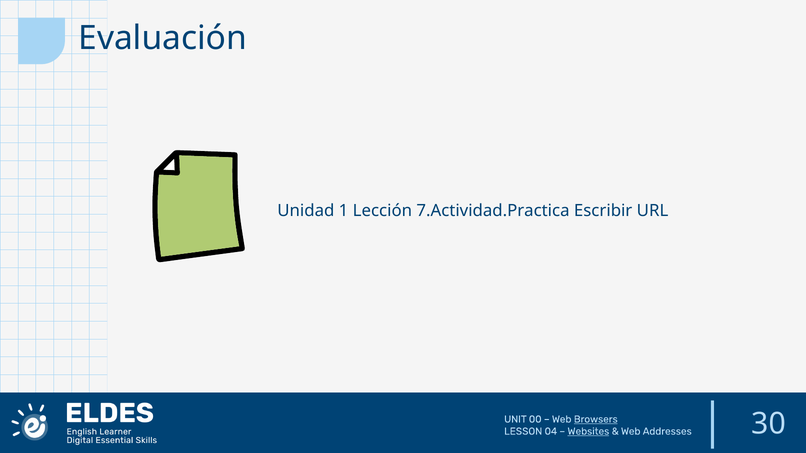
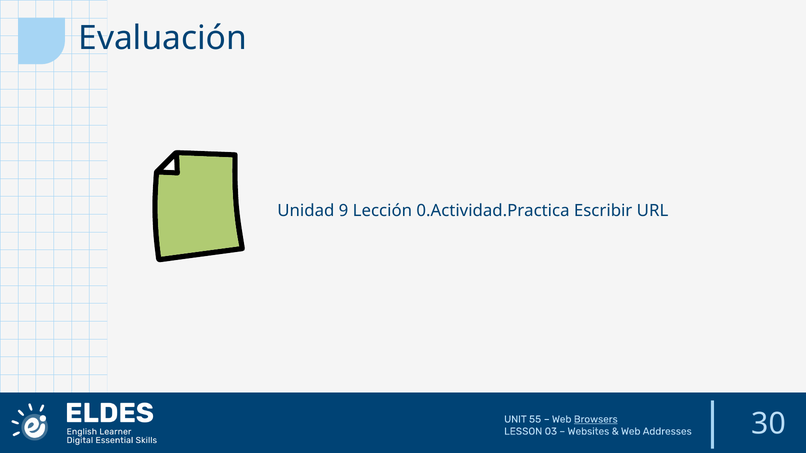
1: 1 -> 9 (344, 211)
7.Actividad.Practica: 7.Actividad.Practica -> 0.Actividad.Practica (493, 211)
00: 00 -> 55 (535, 420)
04: 04 -> 03 (551, 432)
Websites underline: present -> none (588, 432)
